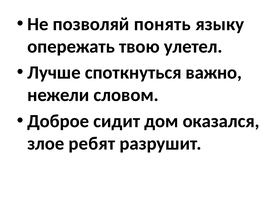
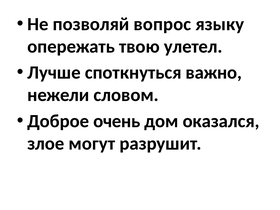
понять: понять -> вопрос (162, 24)
сидит: сидит -> очень (117, 121)
ребят: ребят -> могут (92, 144)
